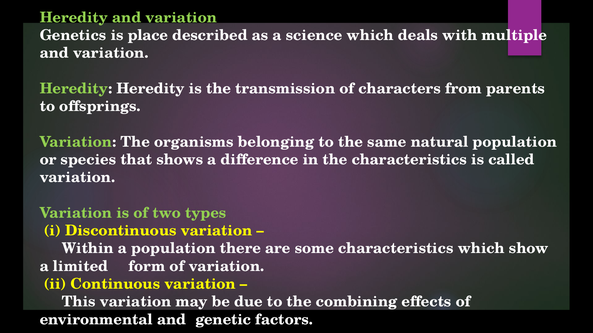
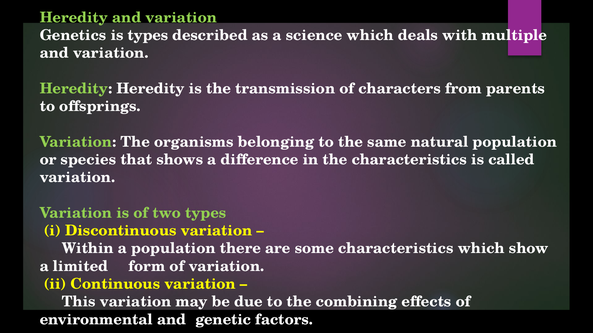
is place: place -> types (148, 35)
